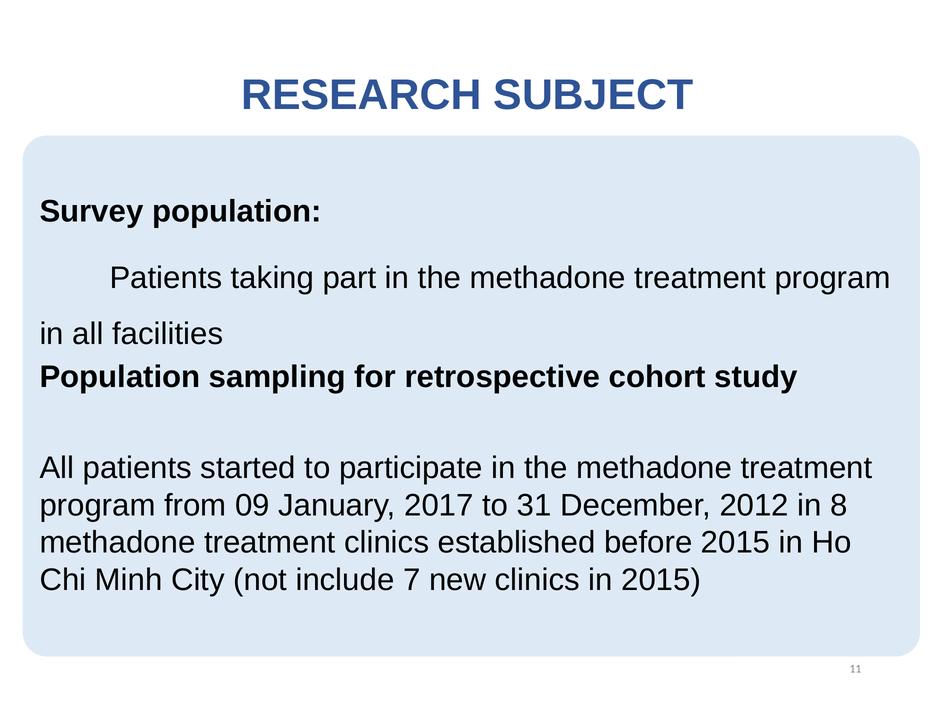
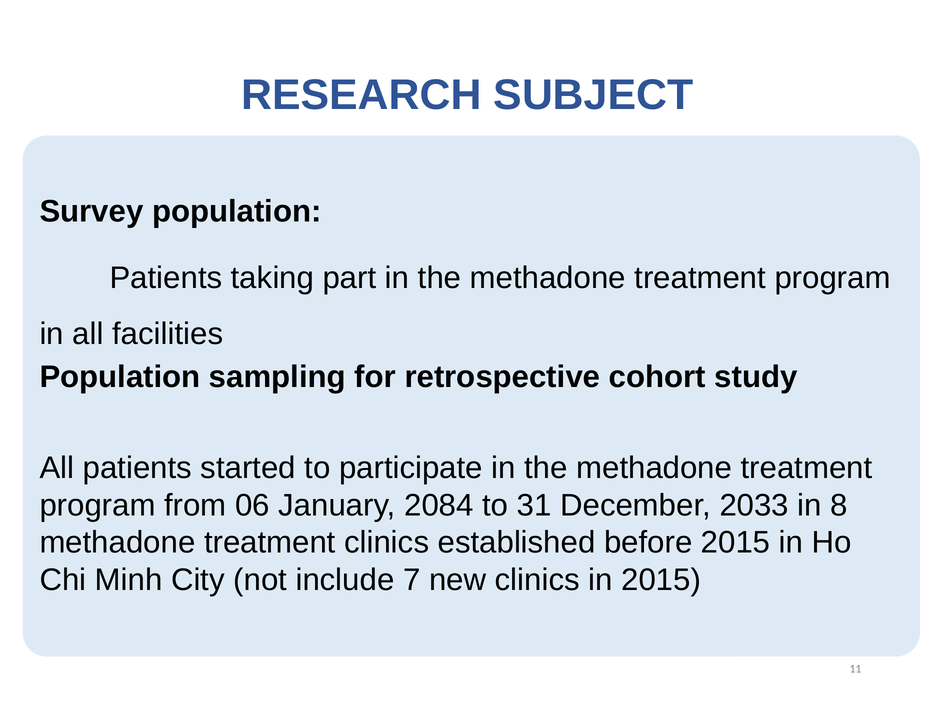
09: 09 -> 06 (252, 505)
2017: 2017 -> 2084 (439, 505)
2012: 2012 -> 2033 (754, 505)
